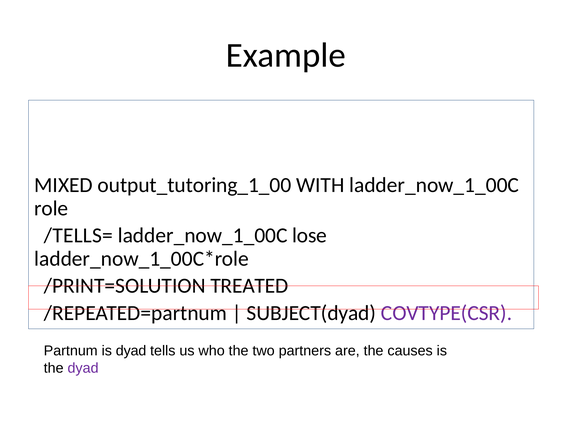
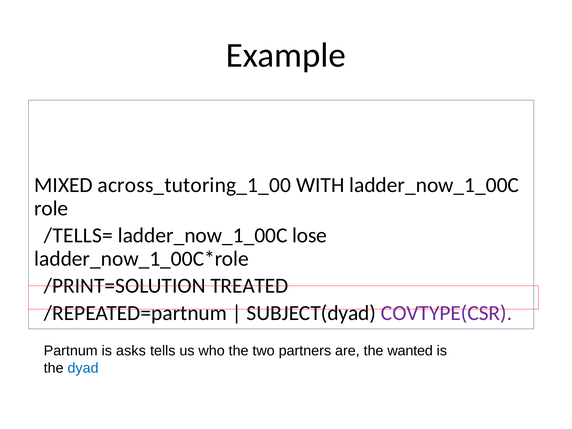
output_tutoring_1_00: output_tutoring_1_00 -> across_tutoring_1_00 (194, 185)
is dyad: dyad -> asks (131, 351)
causes: causes -> wanted (410, 351)
dyad colour: purple -> blue (83, 368)
